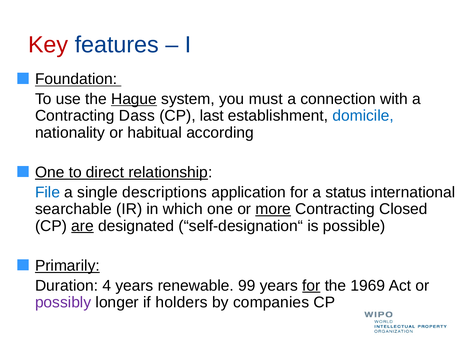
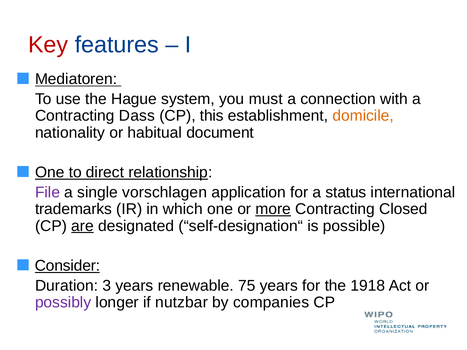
Foundation: Foundation -> Mediatoren (76, 79)
Hague underline: present -> none (134, 99)
last: last -> this (212, 116)
domicile colour: blue -> orange (363, 116)
according: according -> document (220, 133)
File colour: blue -> purple (48, 192)
descriptions: descriptions -> vorschlagen (165, 192)
searchable: searchable -> trademarks (74, 209)
Primarily: Primarily -> Consider (68, 266)
4: 4 -> 3 (107, 286)
99: 99 -> 75 (247, 286)
for underline: present -> none (311, 286)
1969: 1969 -> 1918 (368, 286)
holders: holders -> nutzbar (182, 303)
